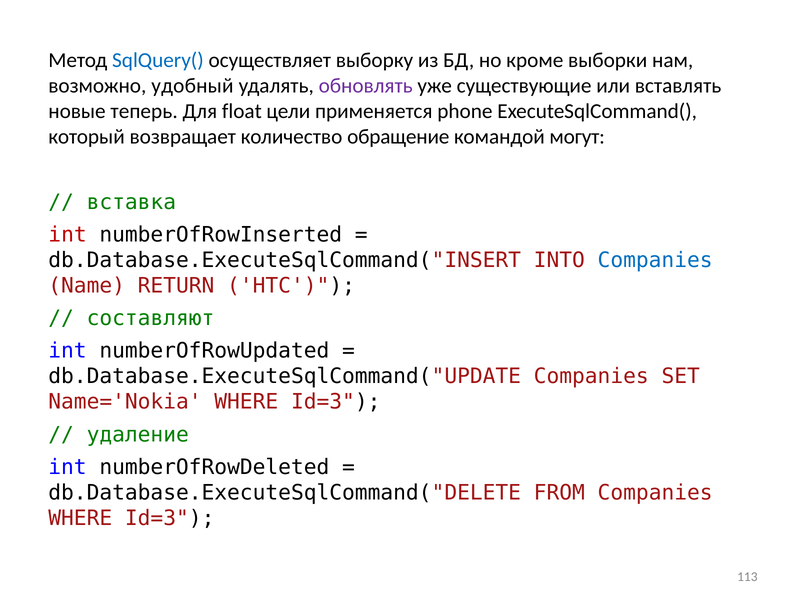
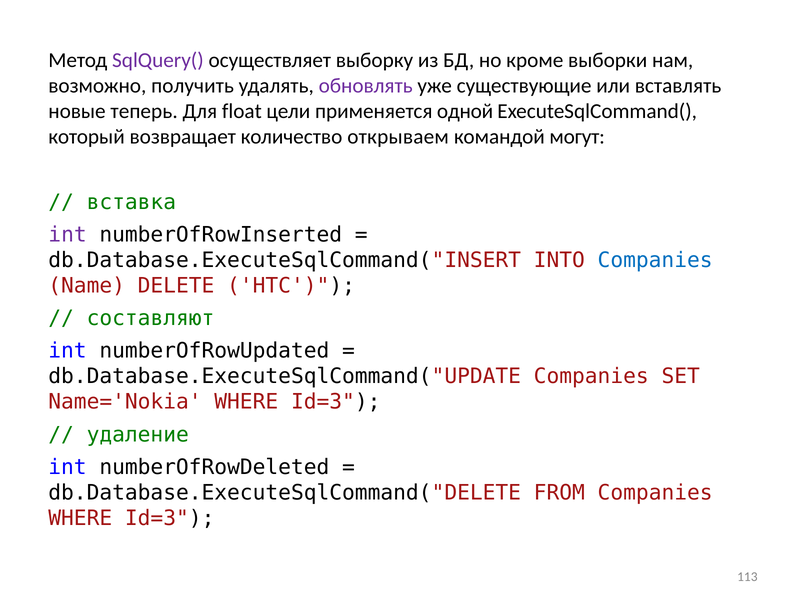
SqlQuery( colour: blue -> purple (158, 60)
удобный: удобный -> получить (193, 86)
phone: phone -> одной (465, 111)
обращение: обращение -> открываем (398, 137)
int colour: red -> purple (68, 235)
RETURN: RETURN -> DELETE (176, 286)
